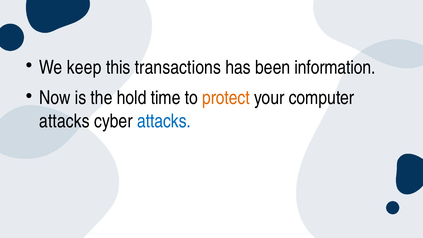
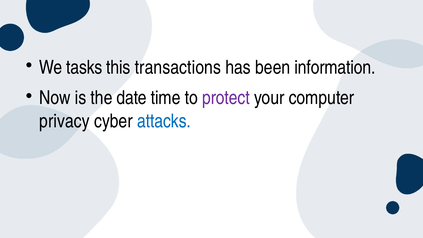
keep: keep -> tasks (84, 67)
hold: hold -> date (132, 98)
protect colour: orange -> purple (226, 98)
attacks: attacks -> privacy (65, 121)
